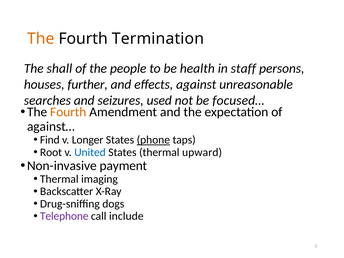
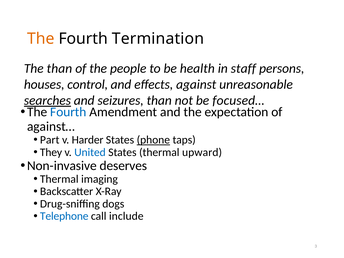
The shall: shall -> than (59, 68)
further: further -> control (88, 84)
searches underline: none -> present (47, 101)
seizures used: used -> than (159, 101)
Fourth colour: orange -> blue (68, 112)
Find: Find -> Part (50, 140)
Longer: Longer -> Harder (88, 140)
Root: Root -> They (51, 152)
payment: payment -> deserves (123, 166)
Telephone colour: purple -> blue (64, 216)
